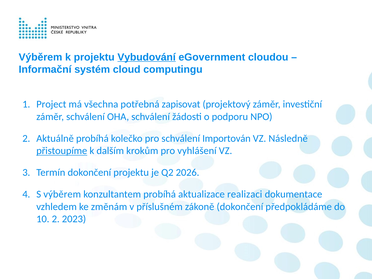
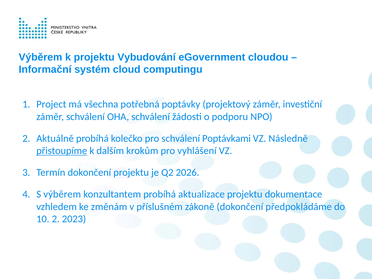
Vybudování underline: present -> none (147, 57)
zapisovat: zapisovat -> poptávky (181, 104)
Importován: Importován -> Poptávkami (226, 138)
aktualizace realizaci: realizaci -> projektu (245, 194)
